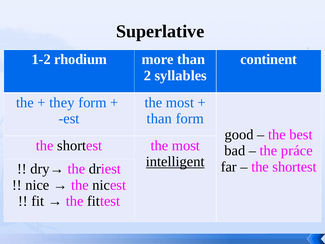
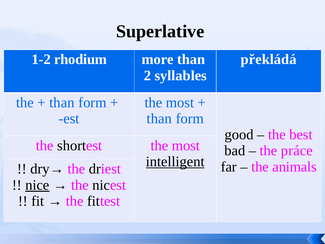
continent: continent -> překládá (269, 59)
they: they -> than (62, 102)
shortest: shortest -> animals (295, 167)
nice underline: none -> present (37, 185)
